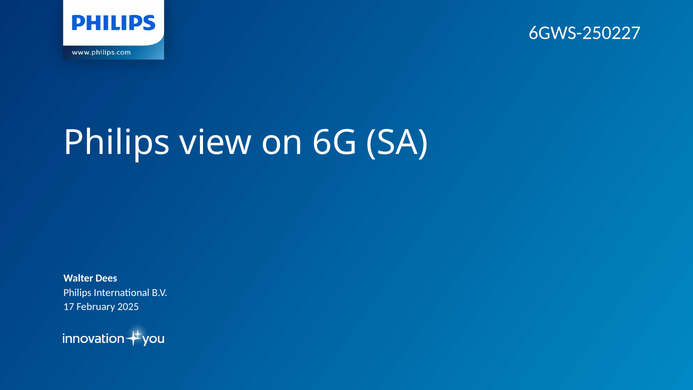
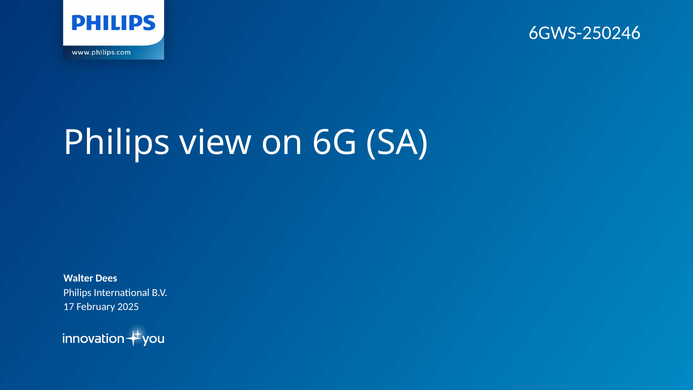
6GWS-250227: 6GWS-250227 -> 6GWS-250246 (585, 33)
